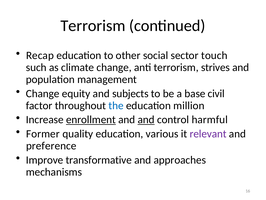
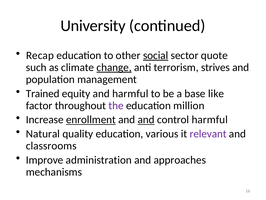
Terrorism: Terrorism -> University (93, 26)
social underline: none -> present (156, 55)
touch: touch -> quote (214, 55)
change underline: none -> present (114, 67)
Change: Change -> Trained (43, 93)
and subjects: subjects -> harmful (130, 93)
civil: civil -> like (216, 93)
the colour: blue -> purple (116, 105)
Former: Former -> Natural (43, 134)
preference: preference -> classrooms (51, 145)
transformative: transformative -> administration (99, 160)
